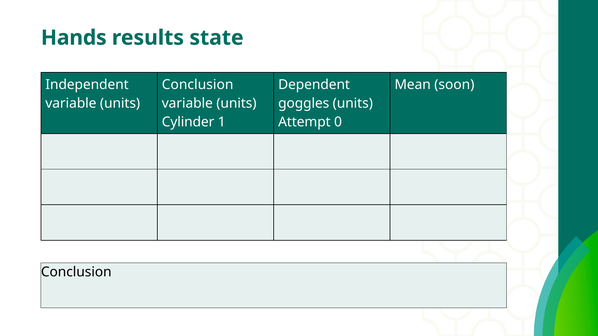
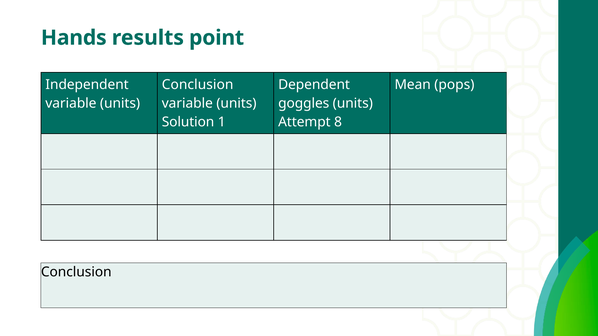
state: state -> point (217, 38)
soon: soon -> pops (454, 85)
Cylinder: Cylinder -> Solution (188, 122)
0: 0 -> 8 (338, 122)
